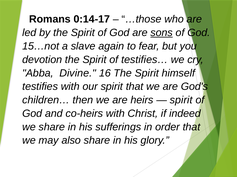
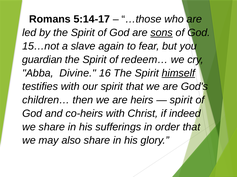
0:14-17: 0:14-17 -> 5:14-17 (92, 19)
devotion: devotion -> guardian (42, 60)
testifies…: testifies… -> redeem… (145, 60)
himself underline: none -> present (178, 73)
